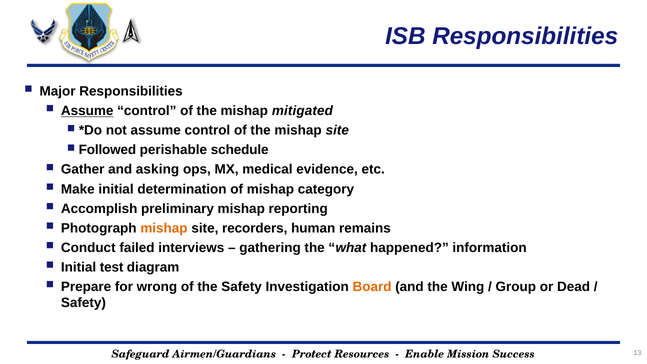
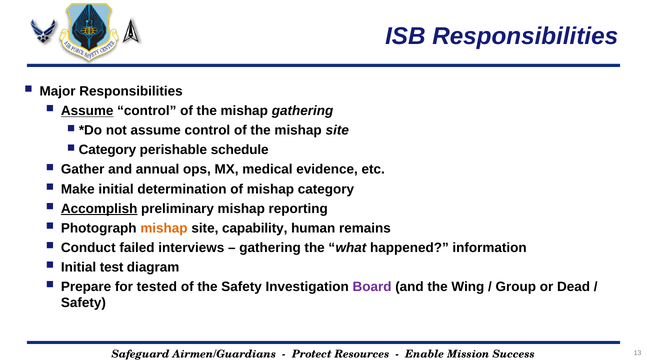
mishap mitigated: mitigated -> gathering (303, 111)
Followed: Followed -> Category (107, 150)
asking: asking -> annual (158, 169)
Accomplish underline: none -> present (99, 209)
recorders: recorders -> capability (255, 228)
wrong: wrong -> tested (157, 287)
Board colour: orange -> purple (372, 287)
